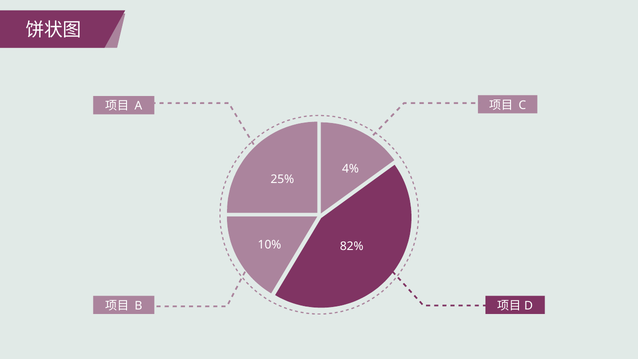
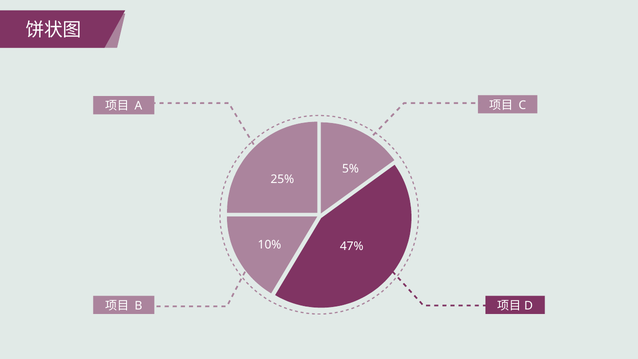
4%: 4% -> 5% (350, 169)
82%: 82% -> 47% (352, 246)
